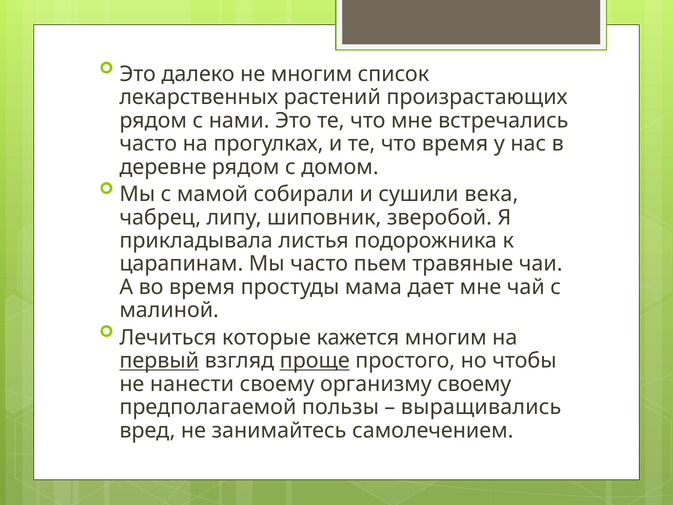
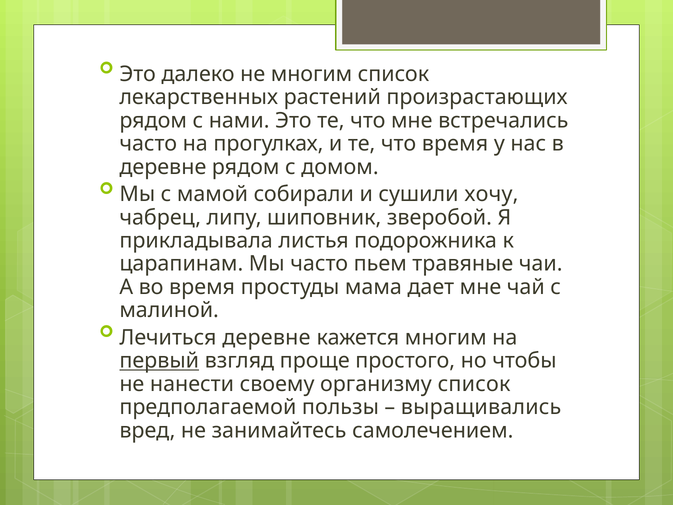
века: века -> хочу (491, 194)
Лечиться которые: которые -> деревне (266, 337)
проще underline: present -> none (315, 361)
организму своему: своему -> список (474, 384)
